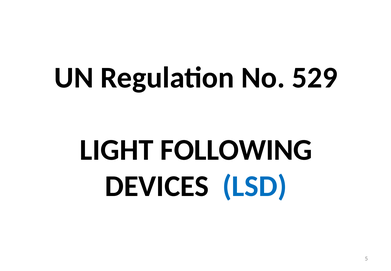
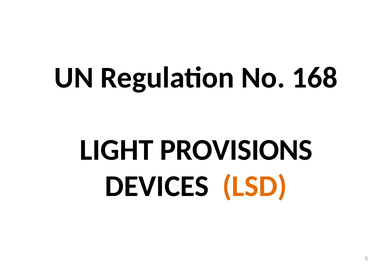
529: 529 -> 168 (315, 78)
FOLLOWING: FOLLOWING -> PROVISIONS (236, 150)
LSD colour: blue -> orange (255, 186)
